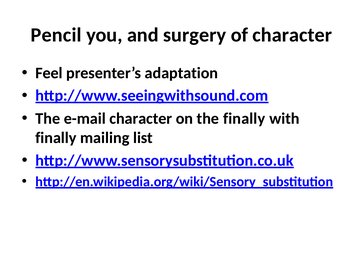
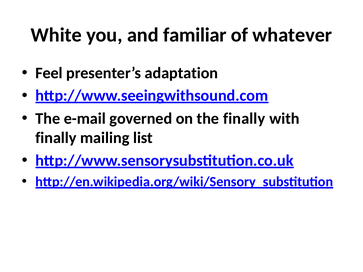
Pencil: Pencil -> White (56, 35)
surgery: surgery -> familiar (195, 35)
of character: character -> whatever (292, 35)
e-mail character: character -> governed (141, 119)
